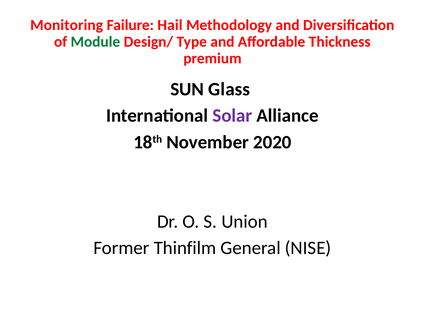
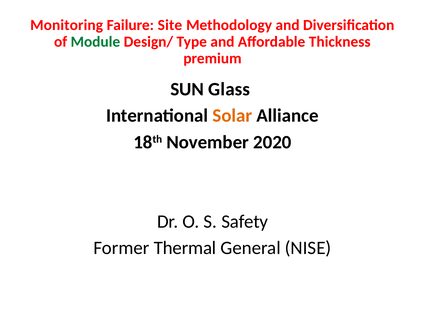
Hail: Hail -> Site (170, 25)
Solar colour: purple -> orange (232, 116)
Union: Union -> Safety (245, 221)
Thinfilm: Thinfilm -> Thermal (185, 248)
